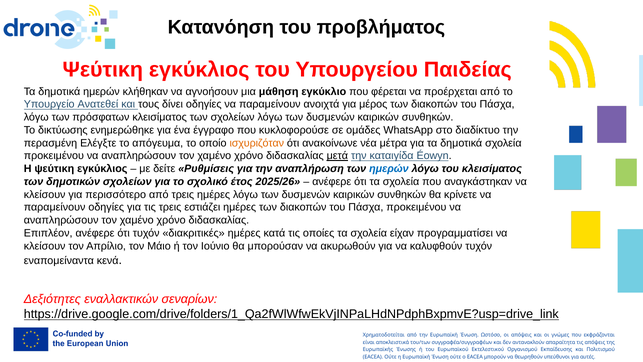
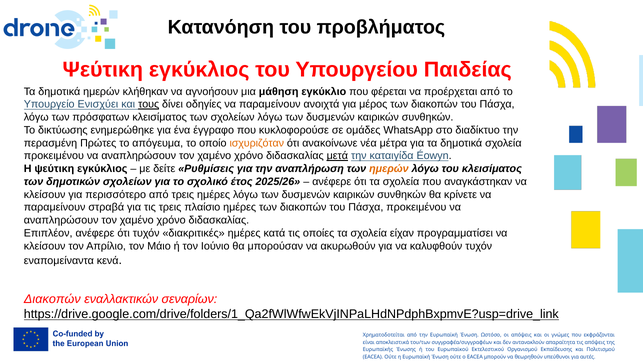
Ανατεθεί: Ανατεθεί -> Ενισχύει (98, 104)
τους underline: none -> present (149, 104)
Ελέγξτε: Ελέγξτε -> Πρώτες (98, 143)
ημερών colour: blue -> orange (389, 169)
παραμείνουν οδηγίες: οδηγίες -> στραβά (106, 207)
εστιάζει: εστιάζει -> πλαίσιο (202, 207)
Δεξιότητες: Δεξιότητες -> Διακοπών (52, 299)
